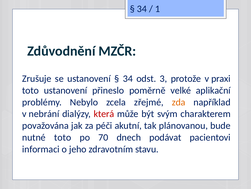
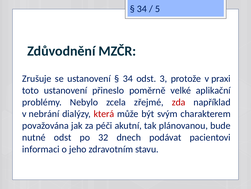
1: 1 -> 5 (158, 9)
zda colour: orange -> red (179, 102)
nutné toto: toto -> odst (63, 137)
70: 70 -> 32 (103, 137)
